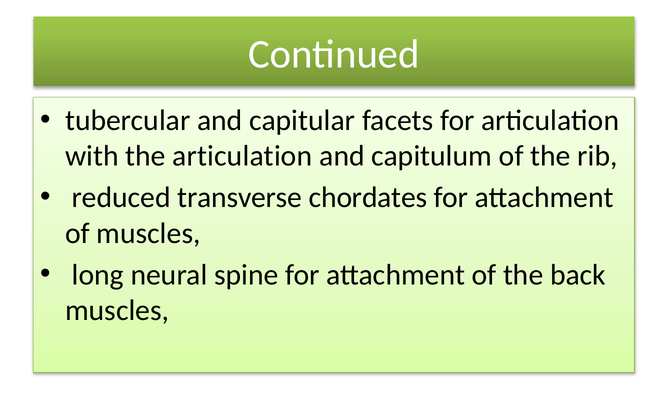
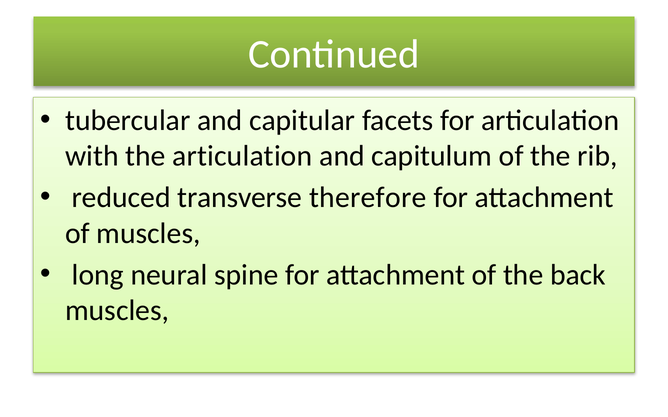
chordates: chordates -> therefore (368, 198)
